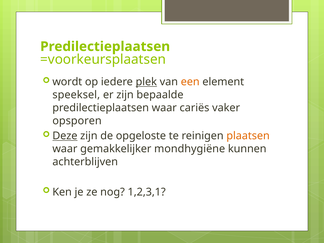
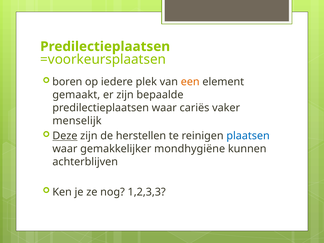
wordt: wordt -> boren (67, 82)
plek underline: present -> none (146, 82)
speeksel: speeksel -> gemaakt (76, 95)
opsporen: opsporen -> menselijk (77, 121)
opgeloste: opgeloste -> herstellen (141, 136)
plaatsen colour: orange -> blue (248, 136)
1,2,3,1: 1,2,3,1 -> 1,2,3,3 (147, 192)
